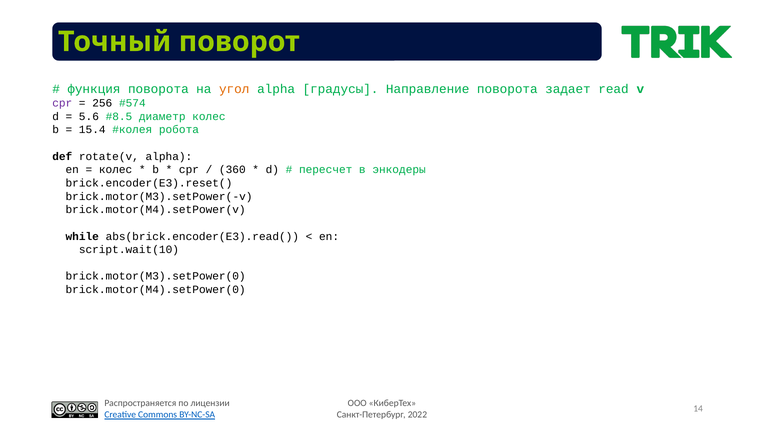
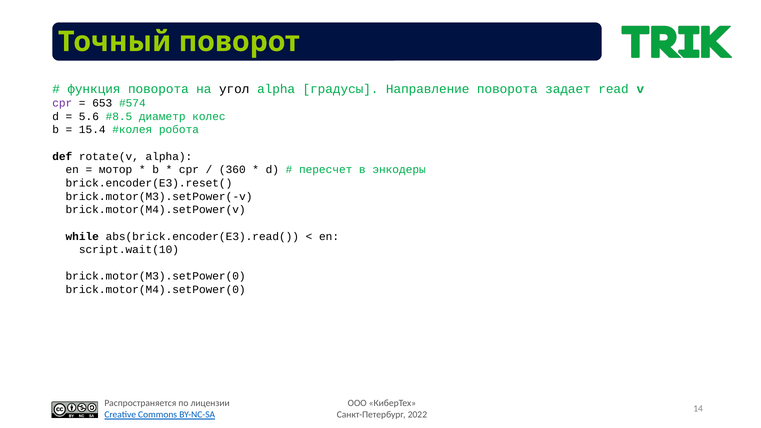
угол colour: orange -> black (234, 89)
256: 256 -> 653 (102, 103)
колес: колес -> мотор (116, 170)
